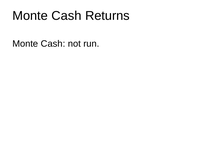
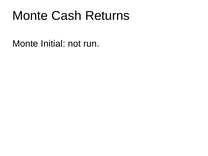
Cash: Cash -> Initial (53, 44)
